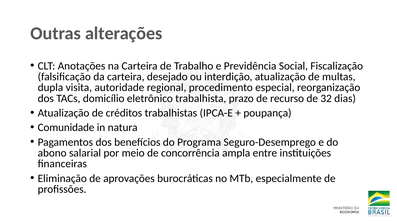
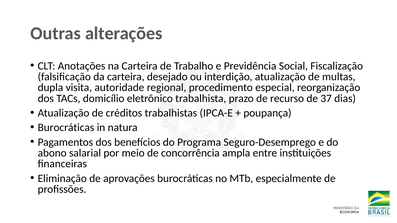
32: 32 -> 37 (326, 99)
Comunidade: Comunidade -> Burocráticas (66, 128)
